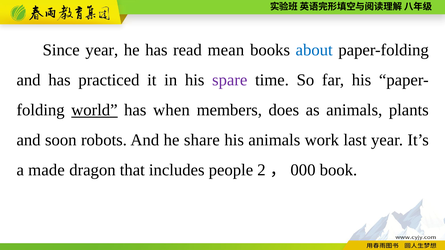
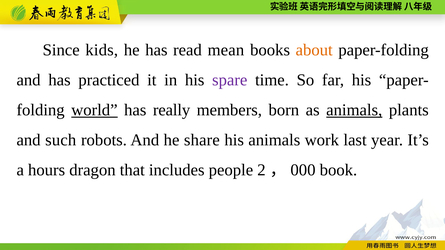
Since year: year -> kids (102, 50)
about colour: blue -> orange (314, 50)
when: when -> really (172, 110)
does: does -> born (284, 110)
animals underline: none -> present (354, 110)
soon: soon -> such (61, 140)
made: made -> hours (47, 170)
